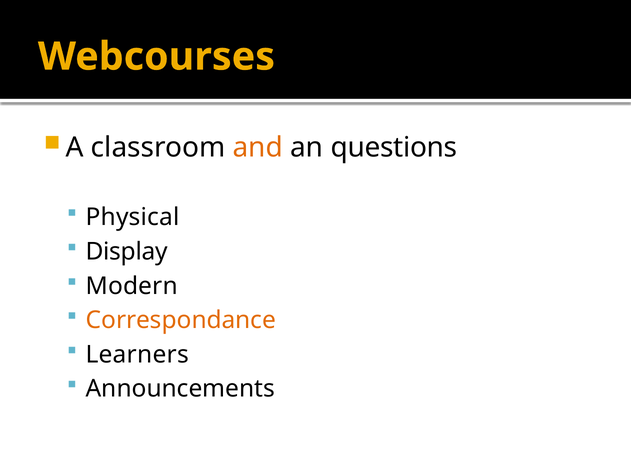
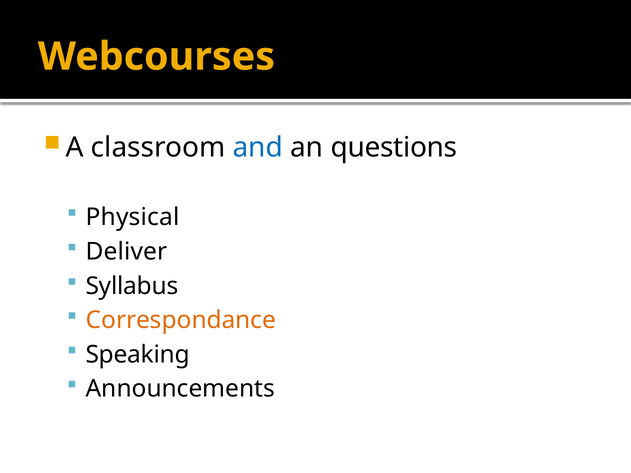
and colour: orange -> blue (258, 148)
Display: Display -> Deliver (127, 252)
Modern: Modern -> Syllabus (132, 286)
Learners: Learners -> Speaking (138, 355)
